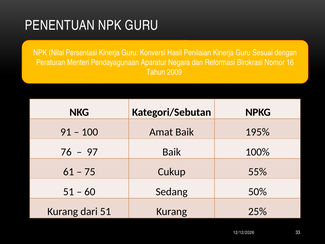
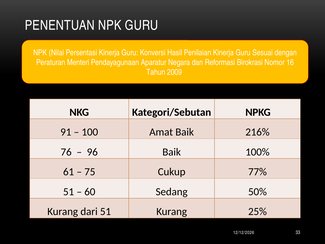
195%: 195% -> 216% (257, 132)
97: 97 -> 96 (92, 152)
55%: 55% -> 77% (257, 172)
